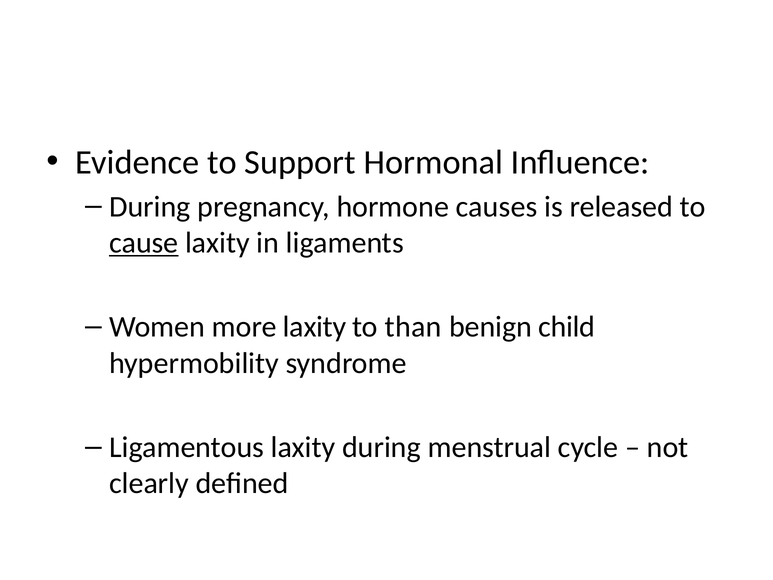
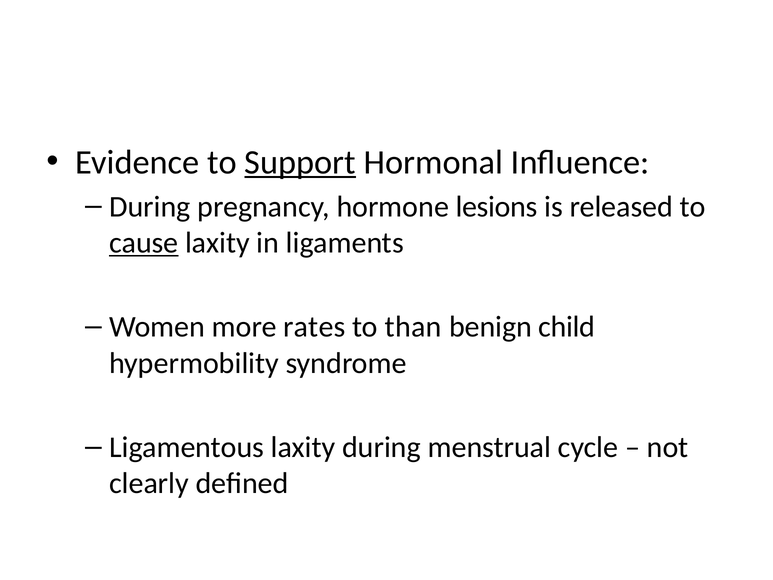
Support underline: none -> present (300, 162)
causes: causes -> lesions (497, 207)
more laxity: laxity -> rates (314, 327)
